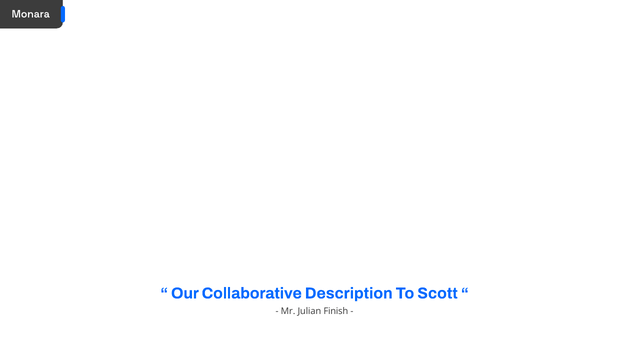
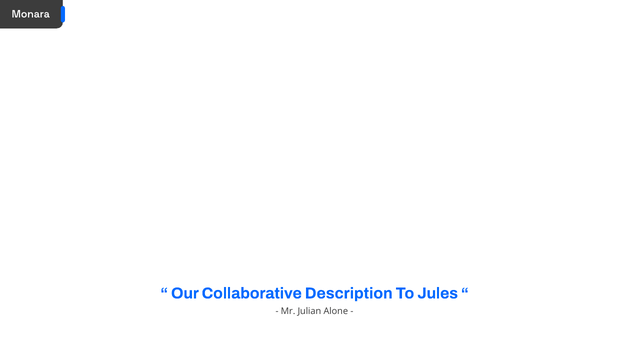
Scott: Scott -> Jules (438, 293)
Finish: Finish -> Alone (336, 311)
